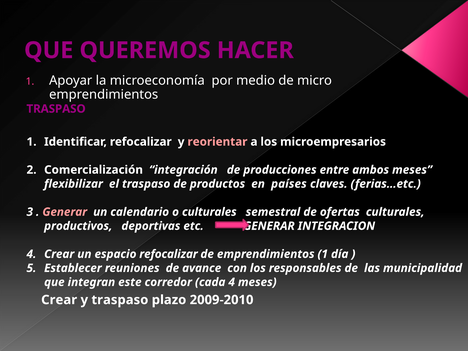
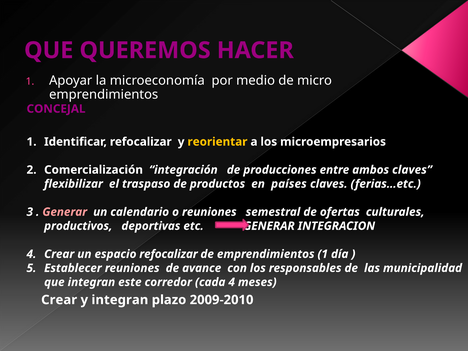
TRASPASO: TRASPASO -> CONCEJAL (56, 109)
reorientar colour: pink -> yellow (217, 142)
ambos meses: meses -> claves (412, 170)
o culturales: culturales -> reuniones (209, 212)
y traspaso: traspaso -> integran (120, 300)
